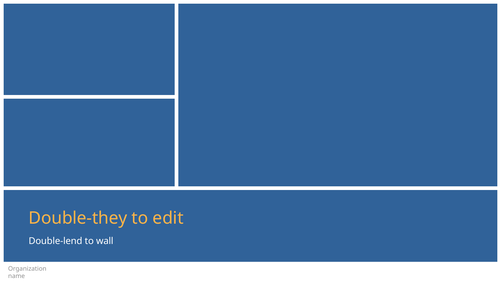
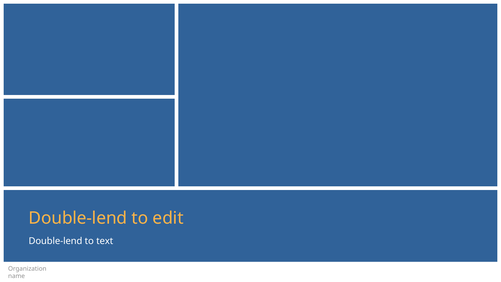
Double-they: Double-they -> Double-lend (78, 218)
wall: wall -> text (105, 241)
